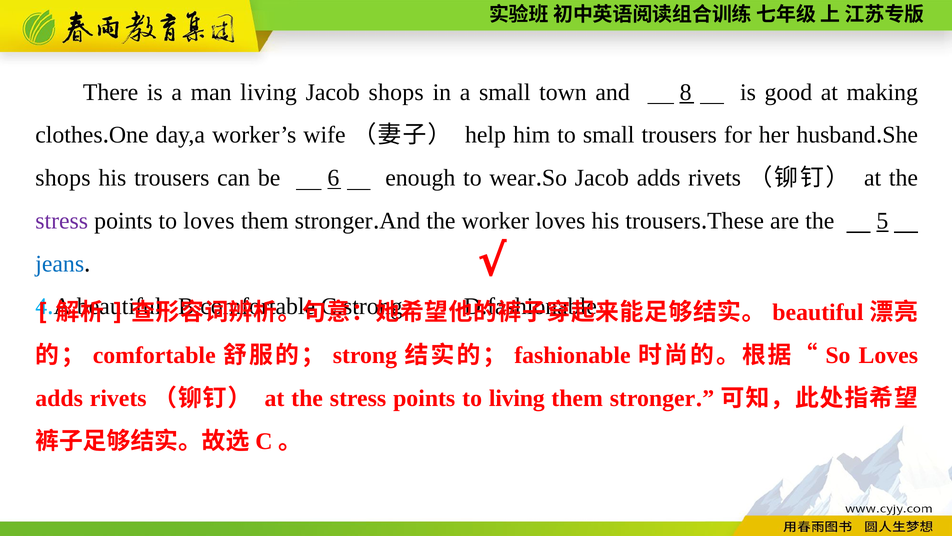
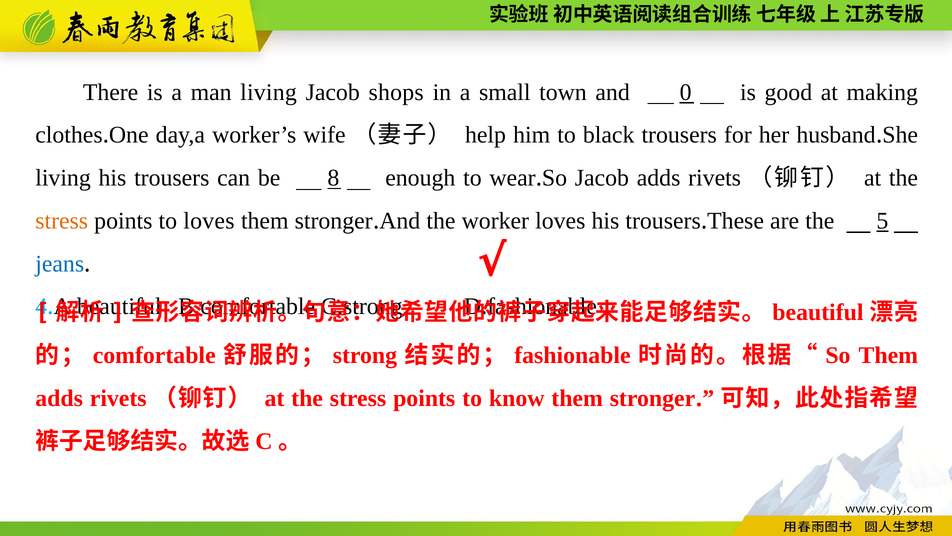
8: 8 -> 0 (686, 92)
to small: small -> black (609, 135)
shops: shops -> living (63, 178)
6: 6 -> 8 (333, 178)
stress colour: purple -> orange (62, 221)
Loves: Loves -> Them (888, 355)
to living: living -> know (517, 398)
